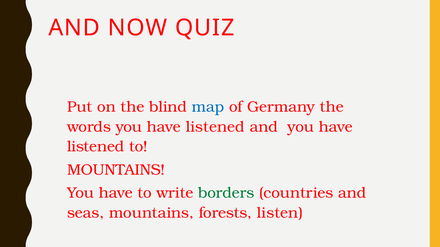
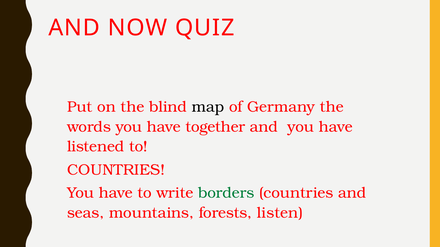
map colour: blue -> black (208, 107)
words you have listened: listened -> together (215, 127)
MOUNTAINS: MOUNTAINS -> COUNTRIES (116, 170)
